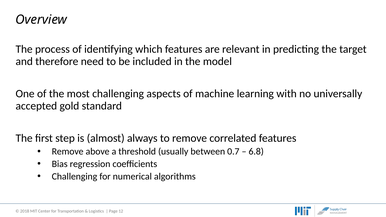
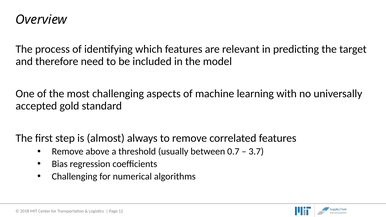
6.8: 6.8 -> 3.7 (256, 152)
